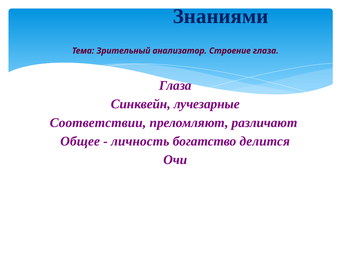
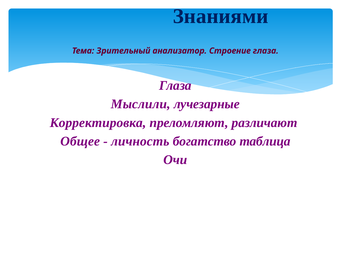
Синквейн: Синквейн -> Мыслили (141, 104)
Соответствии: Соответствии -> Корректировка (98, 123)
делится: делится -> таблица (265, 141)
